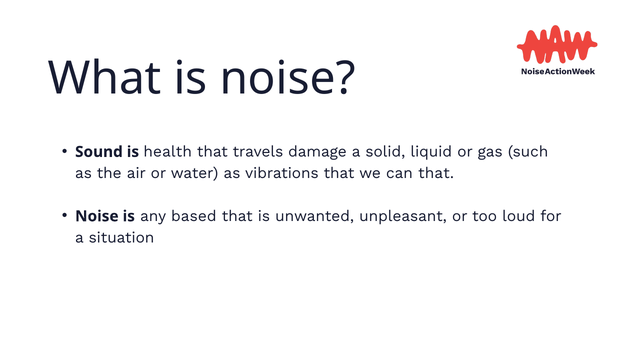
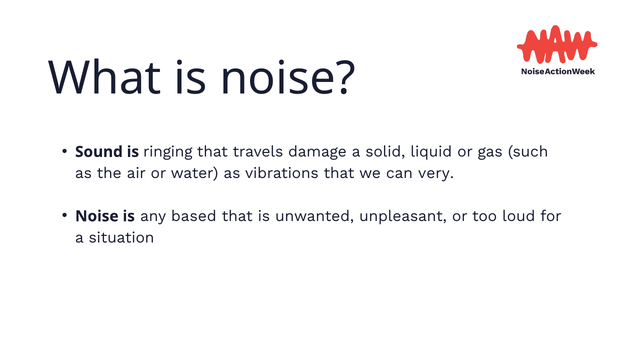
health: health -> ringing (168, 152)
can that: that -> very (436, 174)
